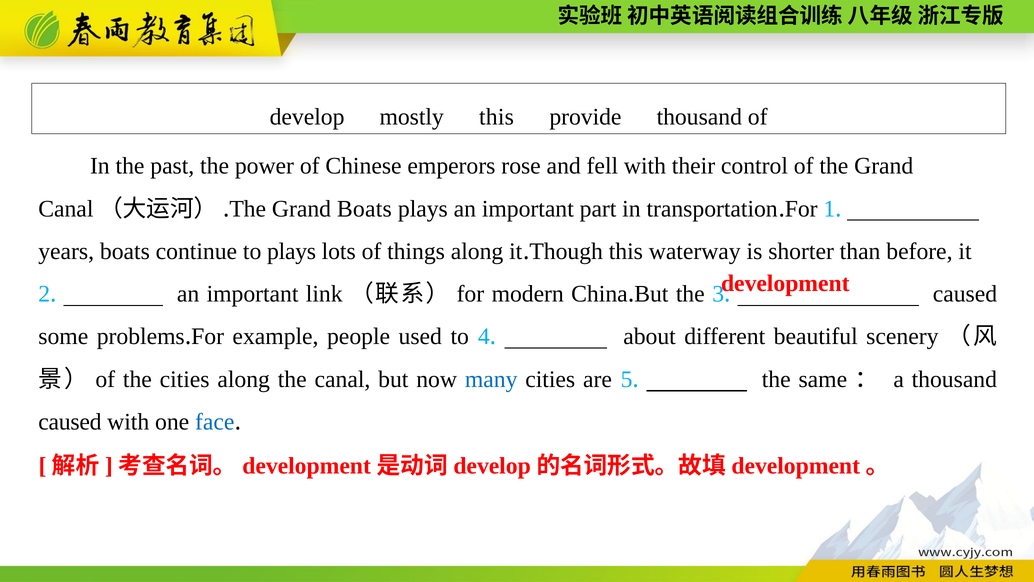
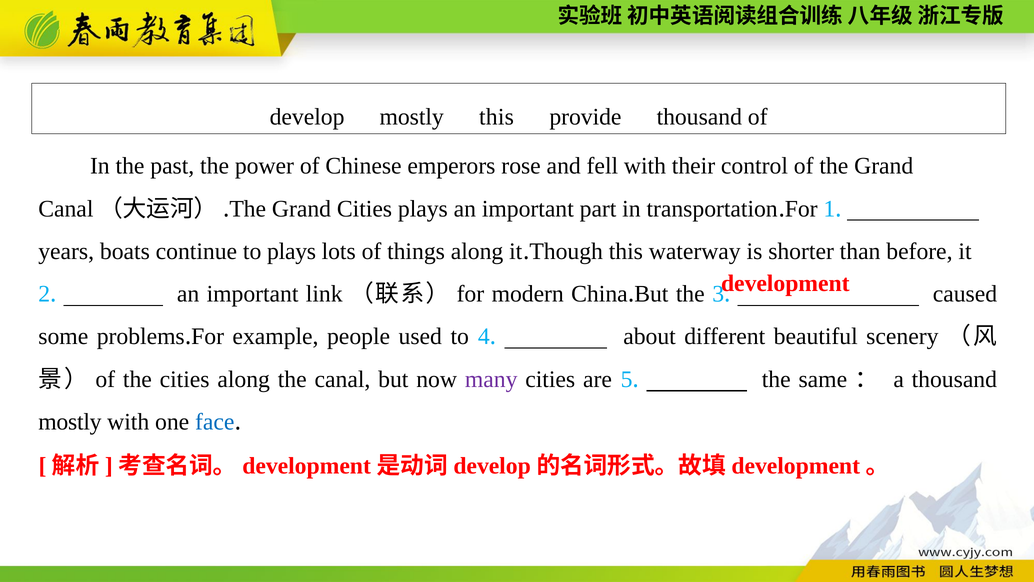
Grand Boats: Boats -> Cities (365, 209)
many colour: blue -> purple (491, 379)
caused: caused -> mostly (70, 422)
